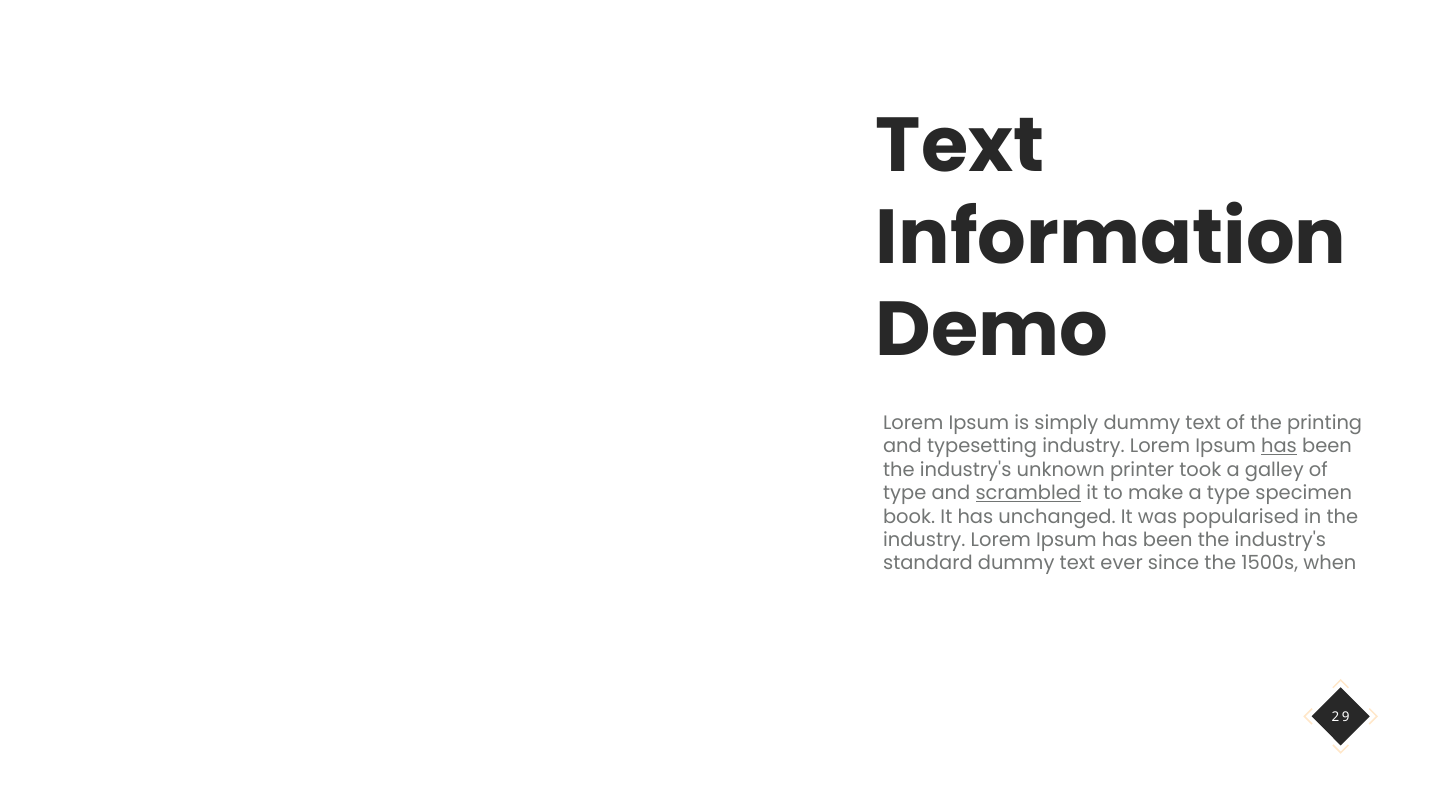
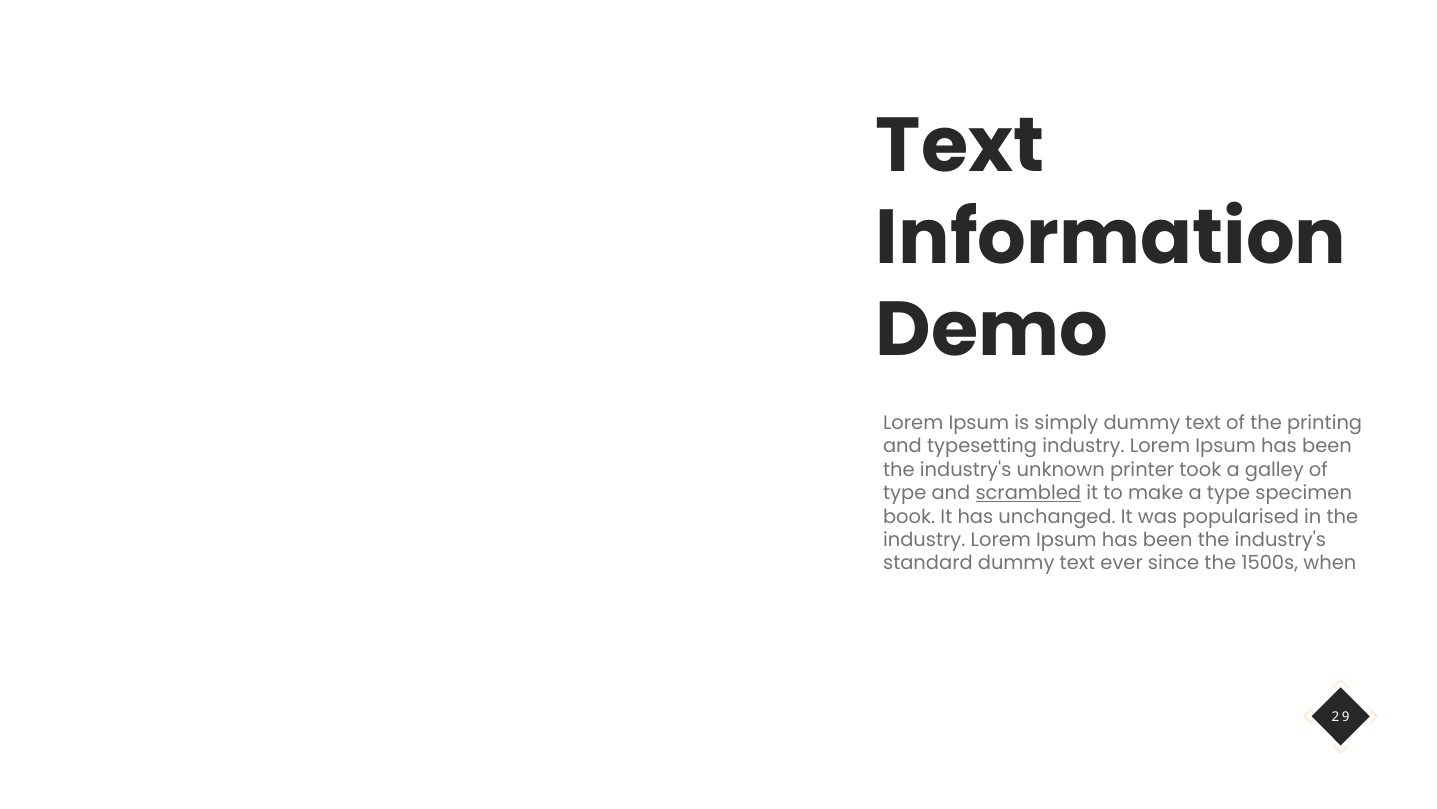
has underline: present -> none (1279, 446)
